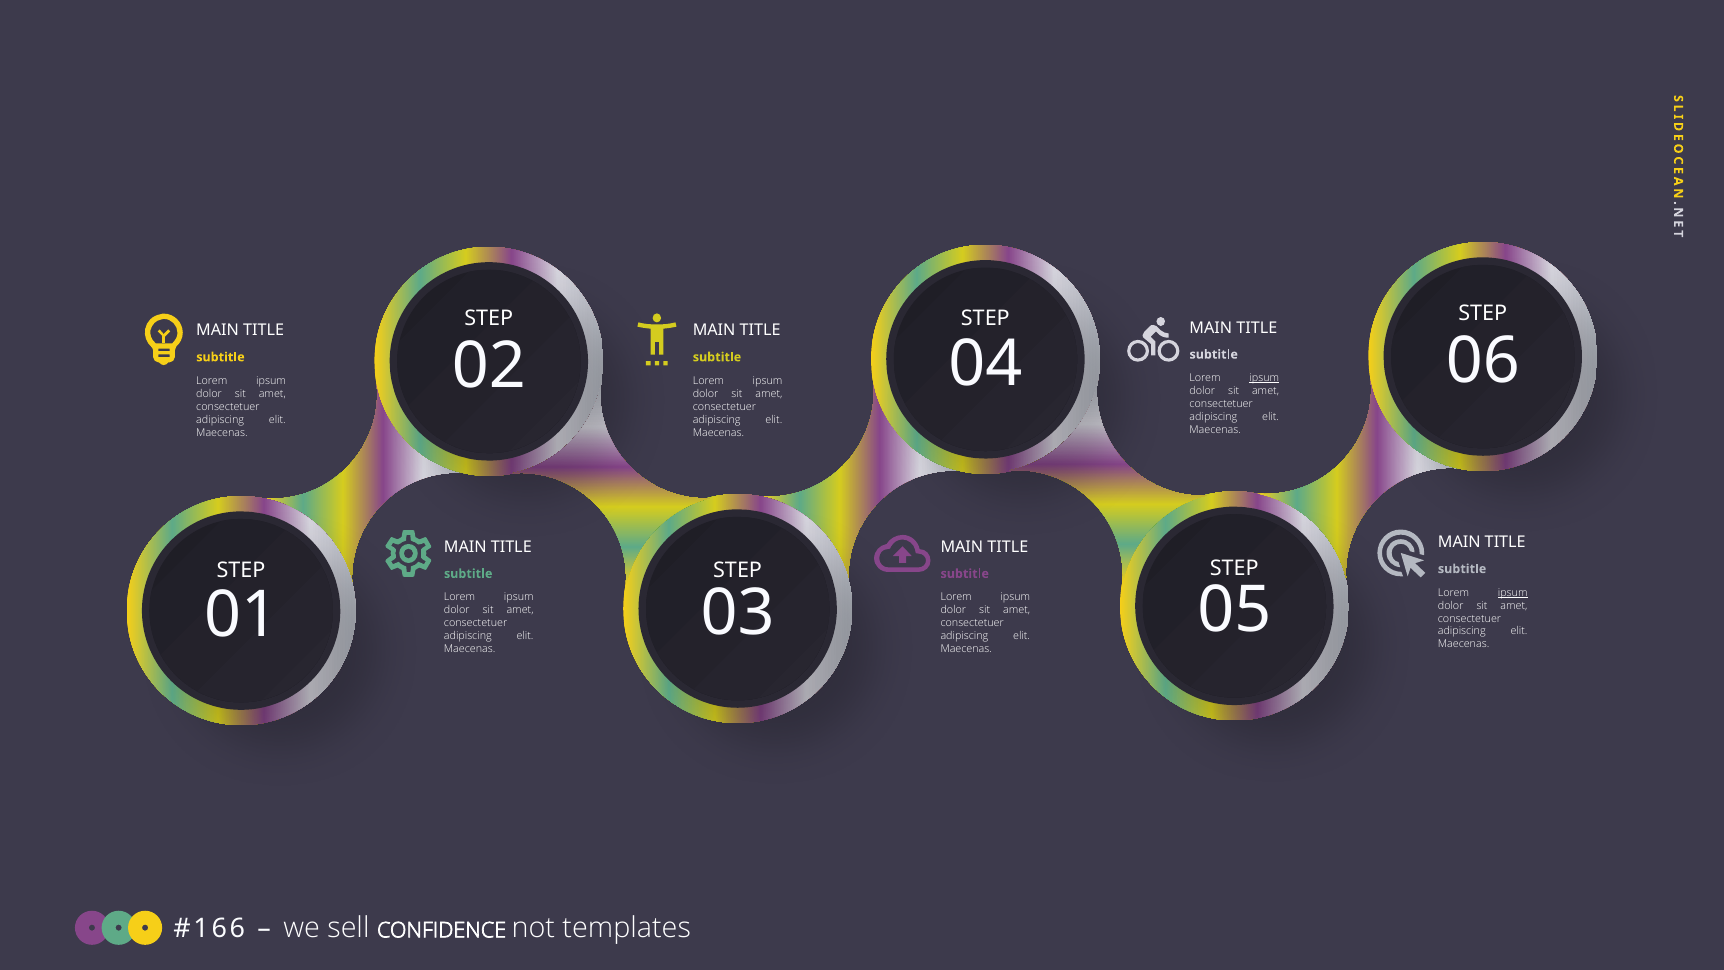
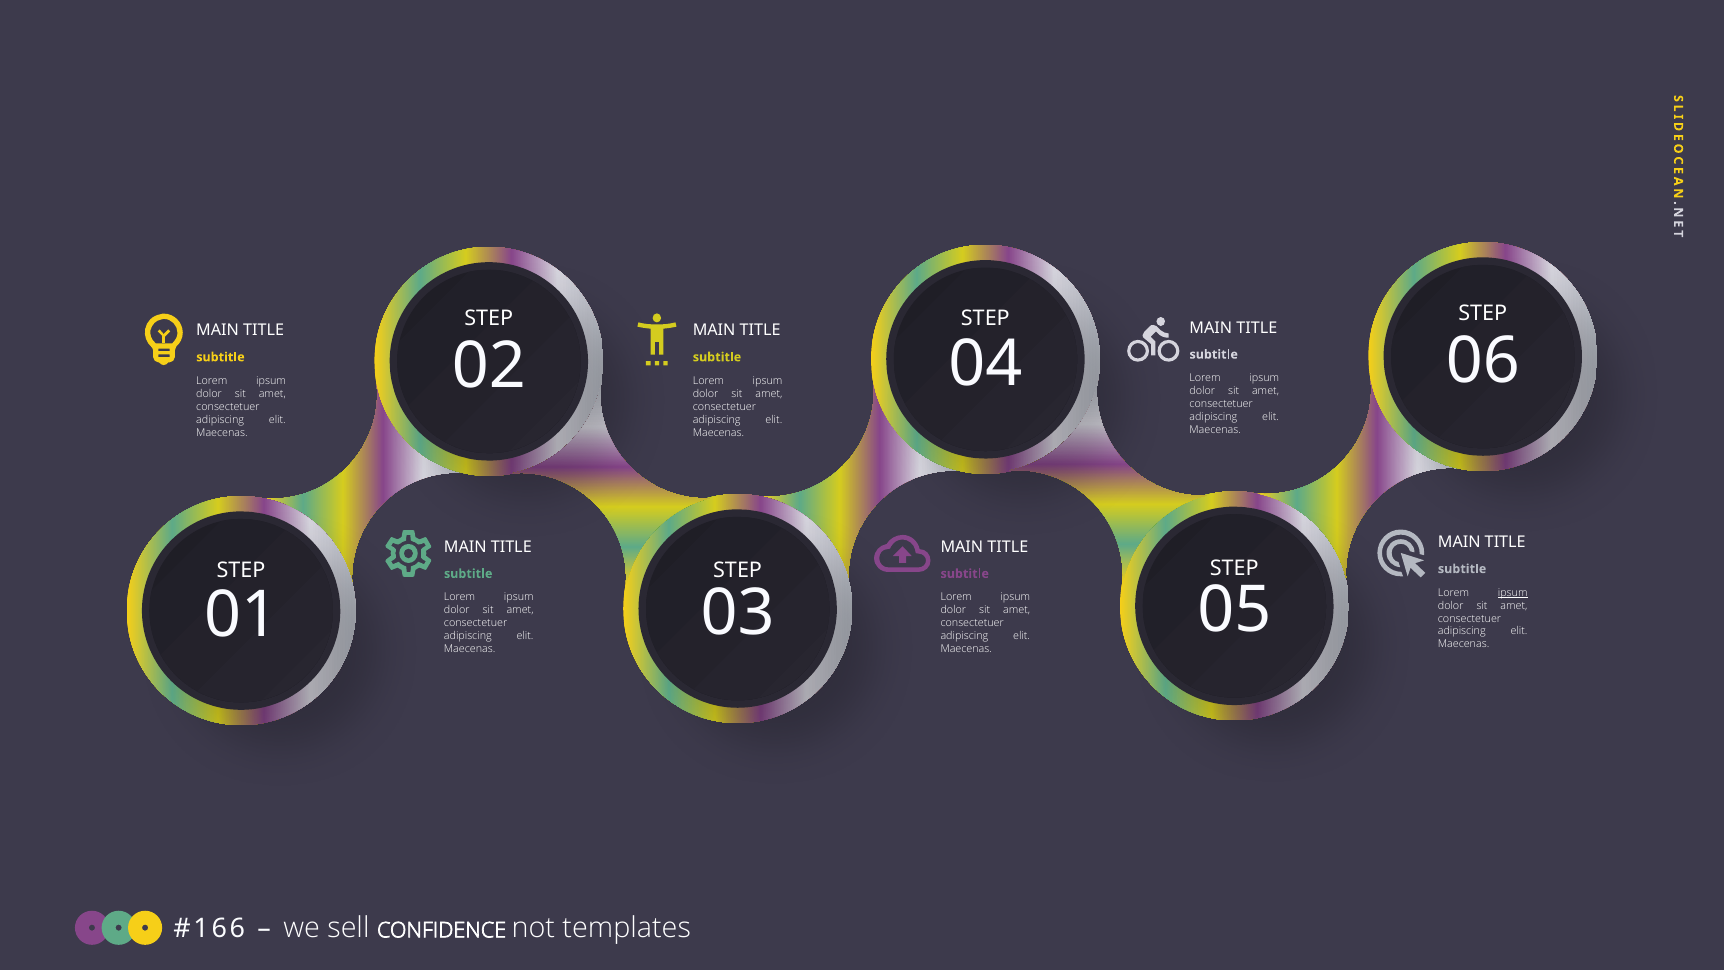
ipsum underline: present -> none (1264, 378)
